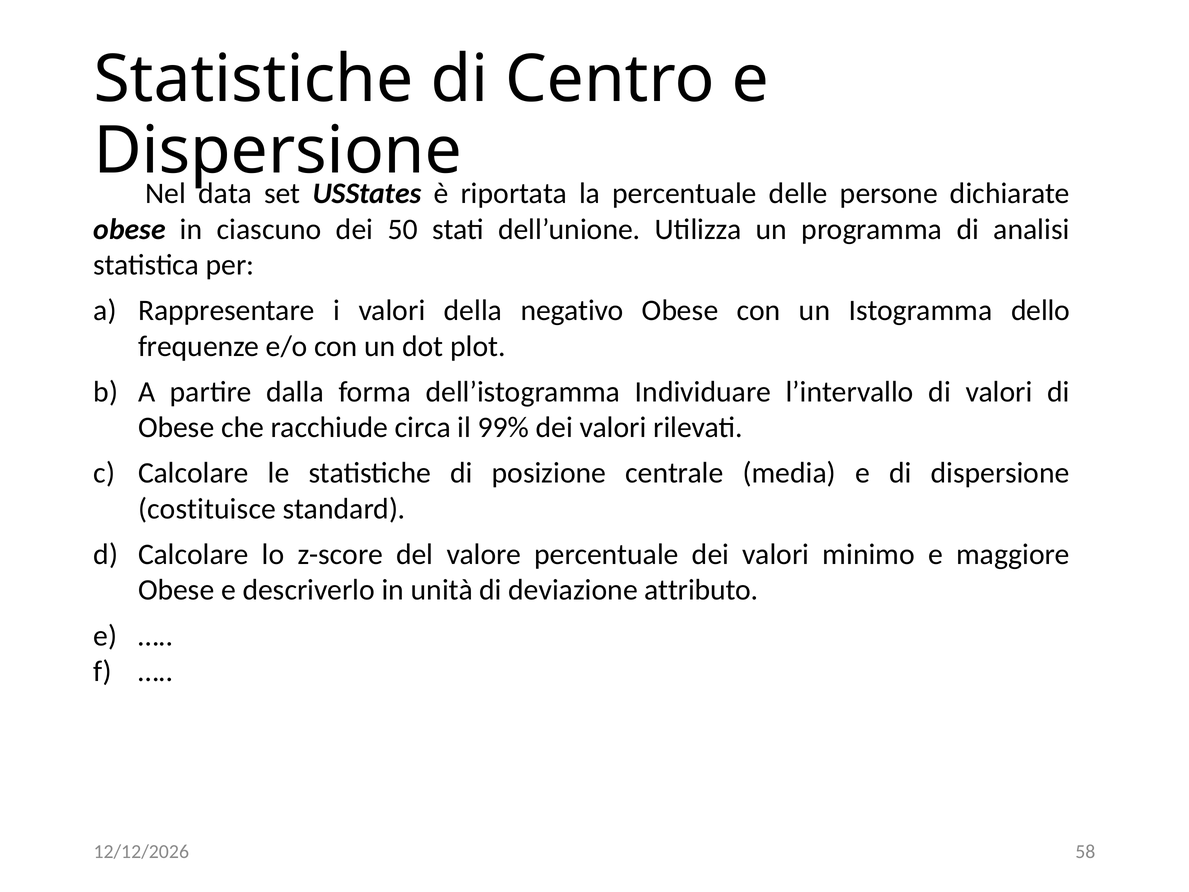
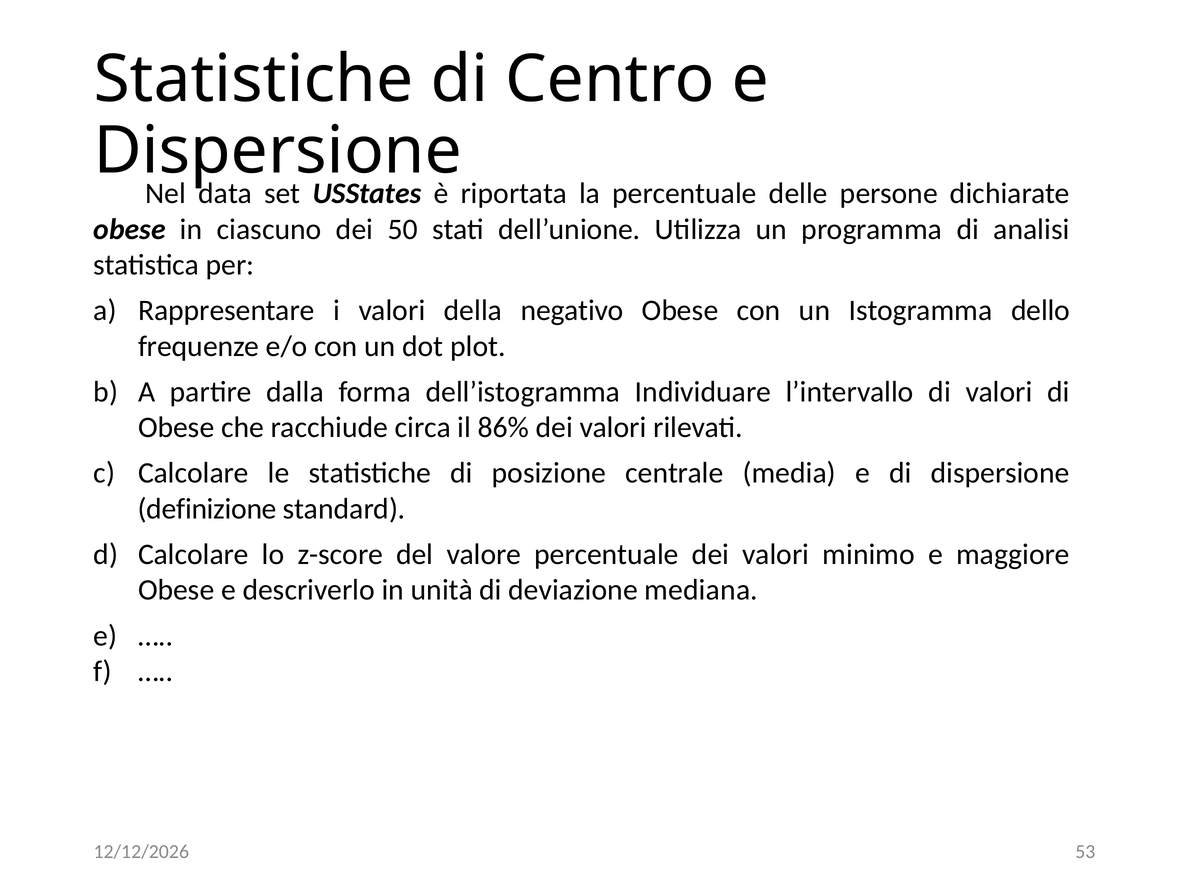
99%: 99% -> 86% (503, 427)
costituisce: costituisce -> definizione (207, 509)
attributo: attributo -> mediana (701, 590)
58: 58 -> 53 (1085, 851)
